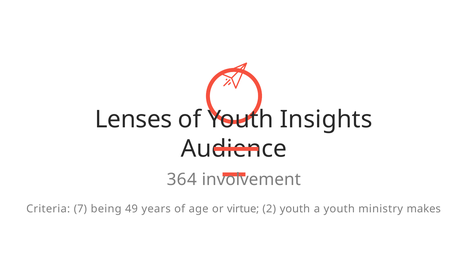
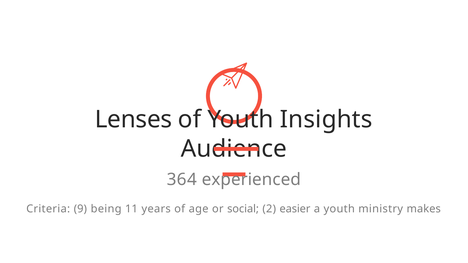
involvement: involvement -> experienced (251, 180)
7: 7 -> 9 (80, 209)
49: 49 -> 11 (131, 209)
virtue: virtue -> social (243, 209)
2 youth: youth -> easier (295, 209)
